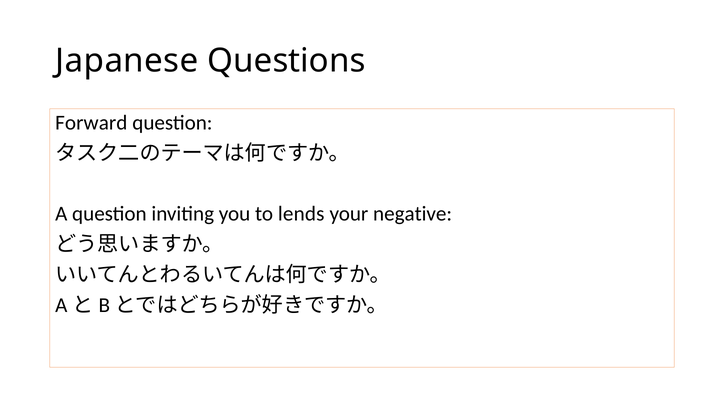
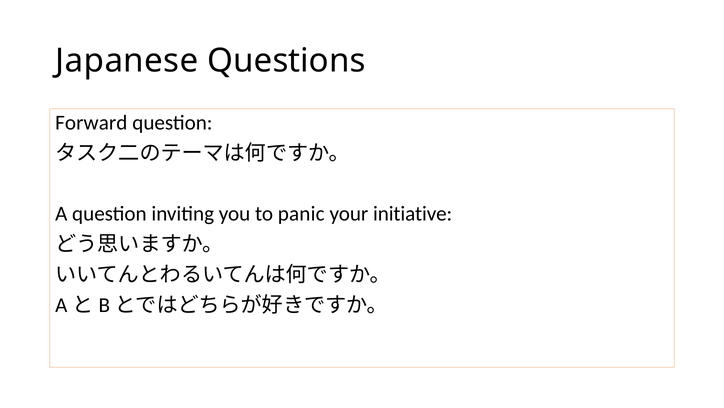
lends: lends -> panic (301, 213)
negative: negative -> initiative (413, 213)
